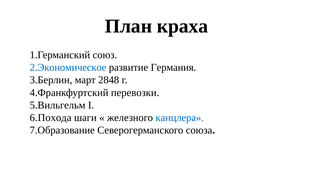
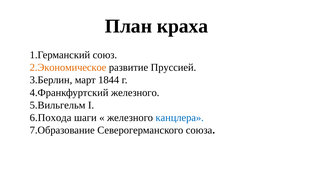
2.Экономическое colour: blue -> orange (68, 68)
Германия: Германия -> Пруссией (173, 68)
2848: 2848 -> 1844 (109, 80)
4.Франкфуртский перевозки: перевозки -> железного (135, 93)
